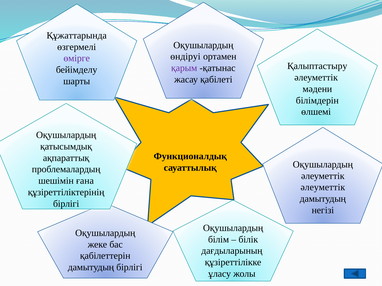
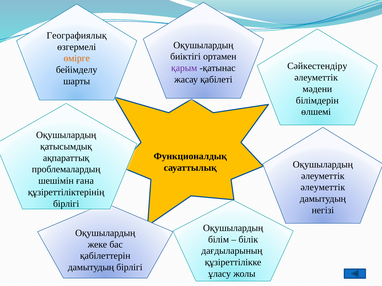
Құжаттарында: Құжаттарында -> Географиялық (77, 36)
өндіруі: өндіруі -> биіктігі (185, 57)
өмірге colour: purple -> orange (77, 58)
Қалыптастыру: Қалыптастыру -> Сәйкестендіру (317, 66)
